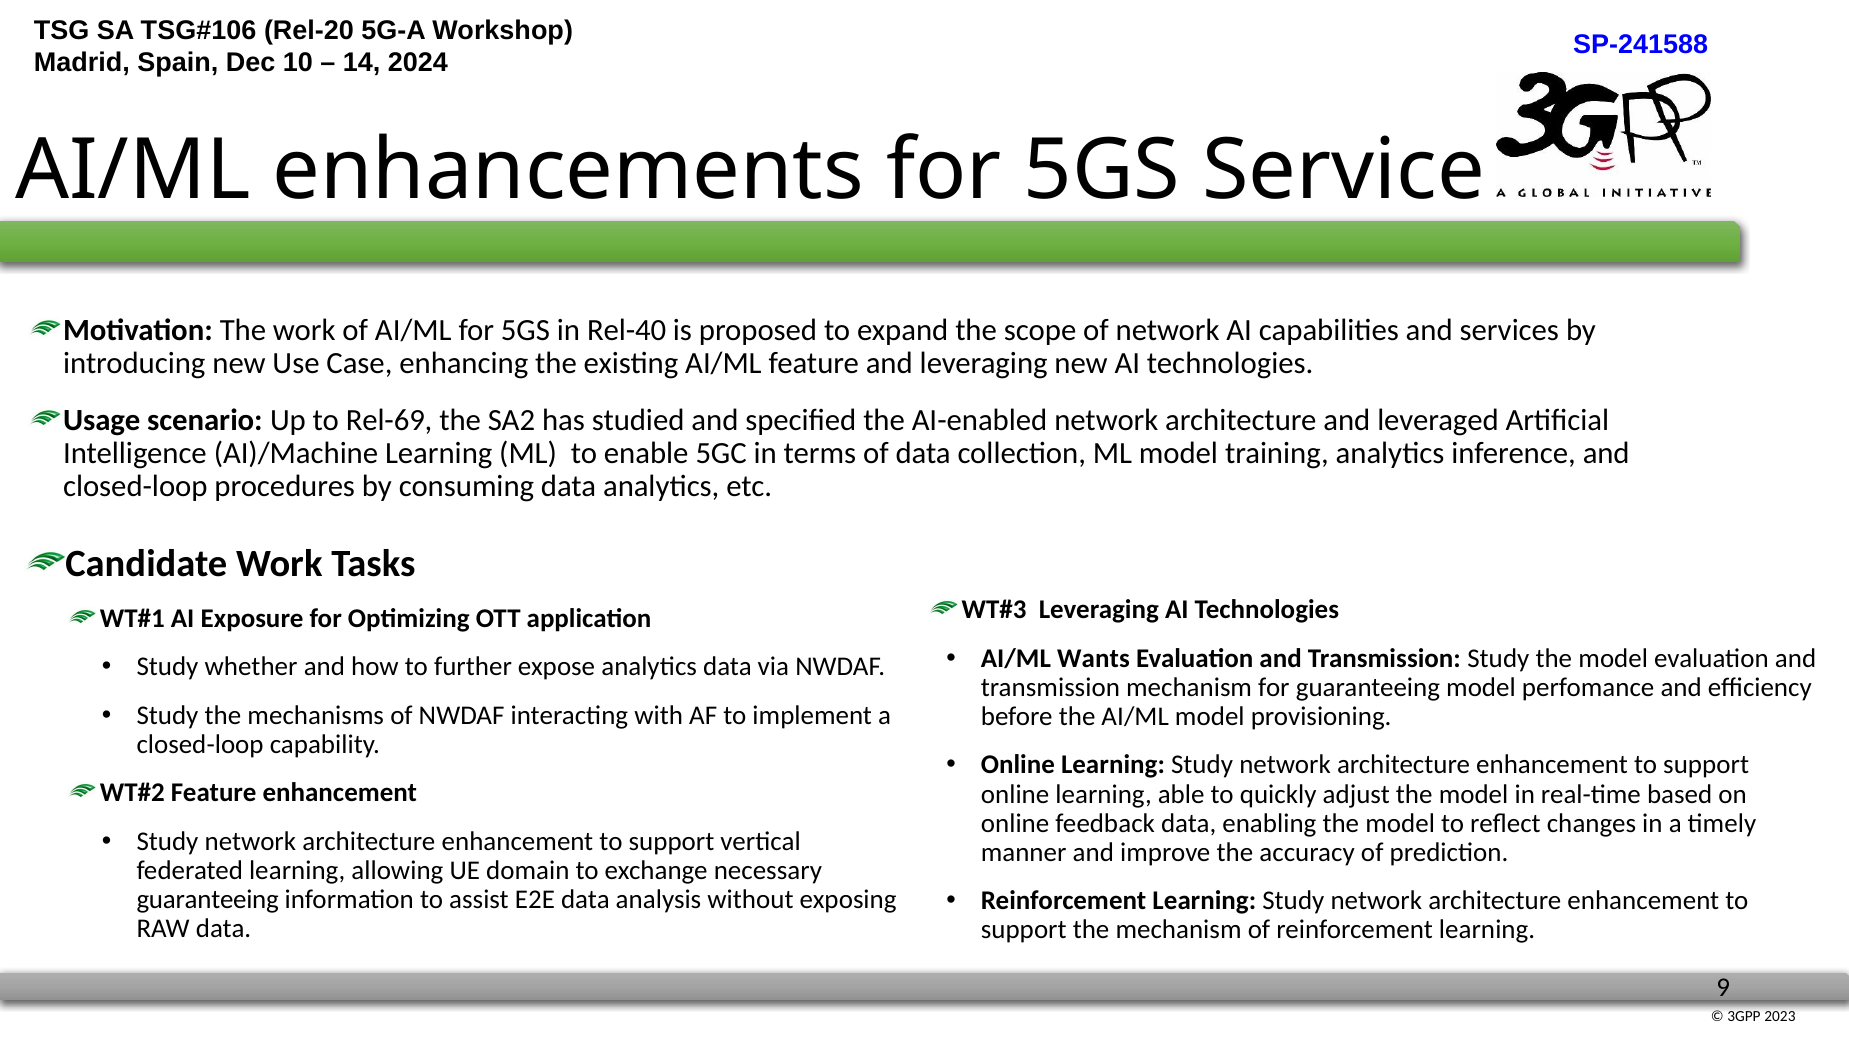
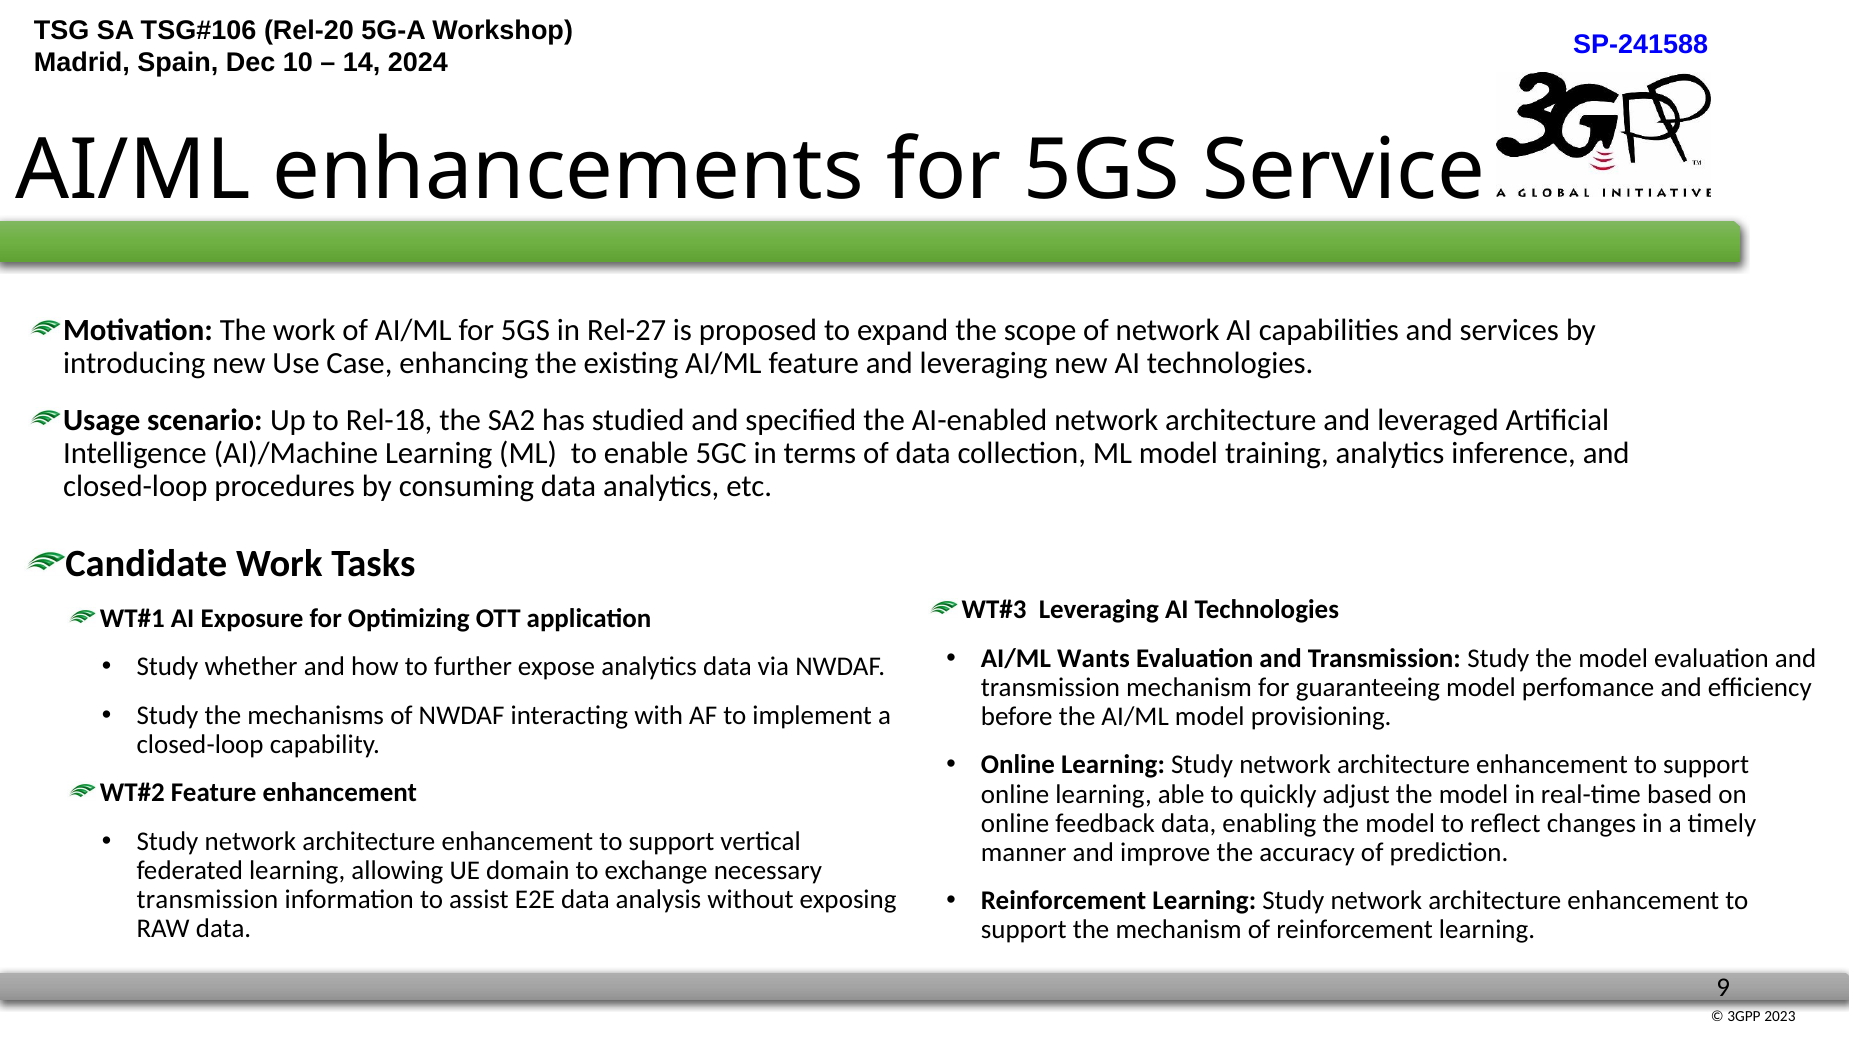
Rel-40: Rel-40 -> Rel-27 (627, 330)
Rel-69: Rel-69 -> Rel-18 (389, 420)
guaranteeing: guaranteeing -> transmission (207, 900)
